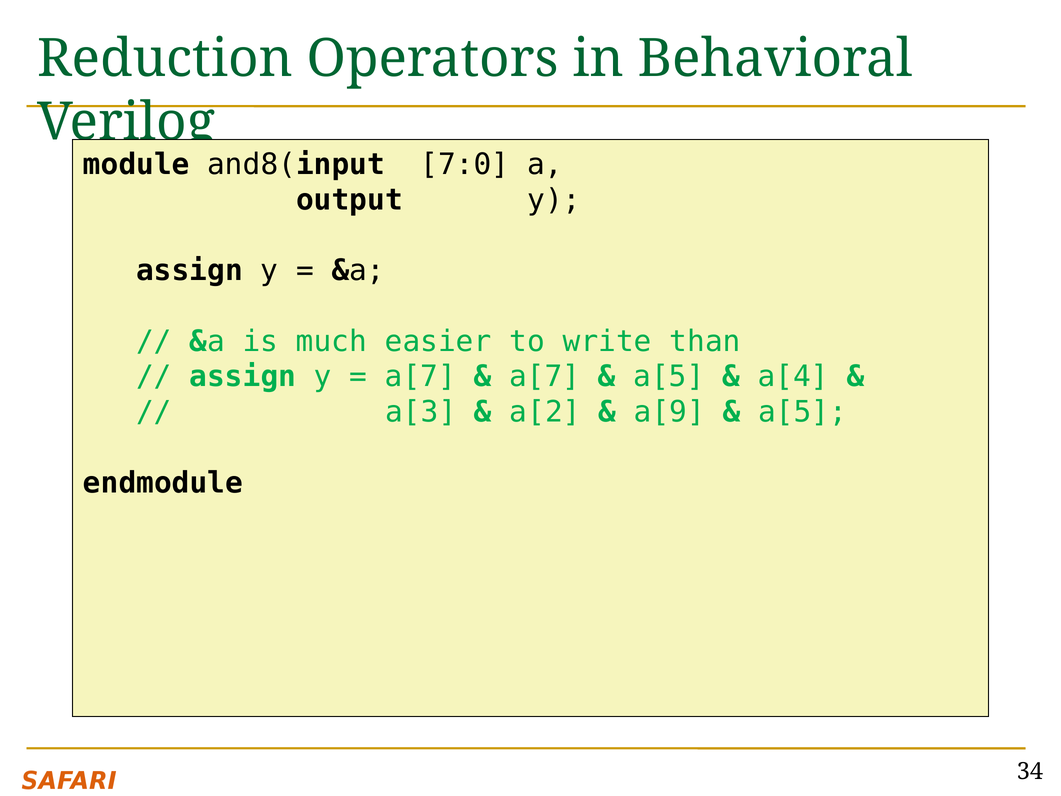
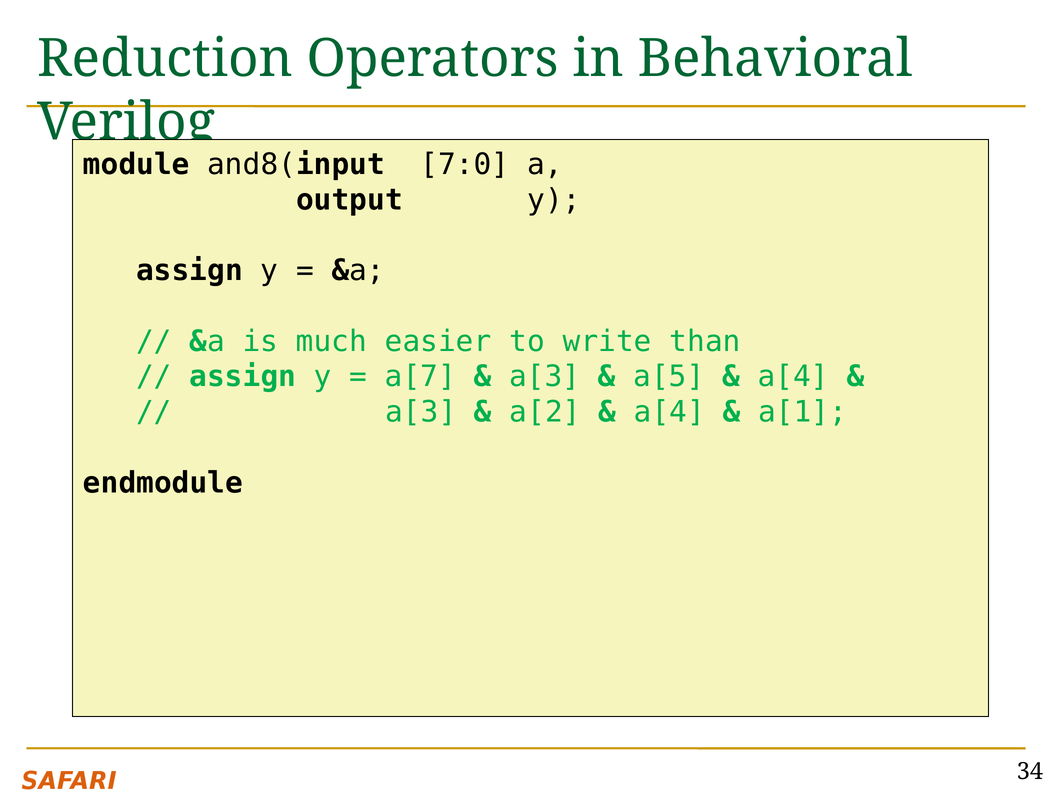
a[7: a[7 -> a[3 (545, 377)
a[9: a[9 -> a[4 (669, 412)
a[5: a[5 -> a[1 (803, 412)
